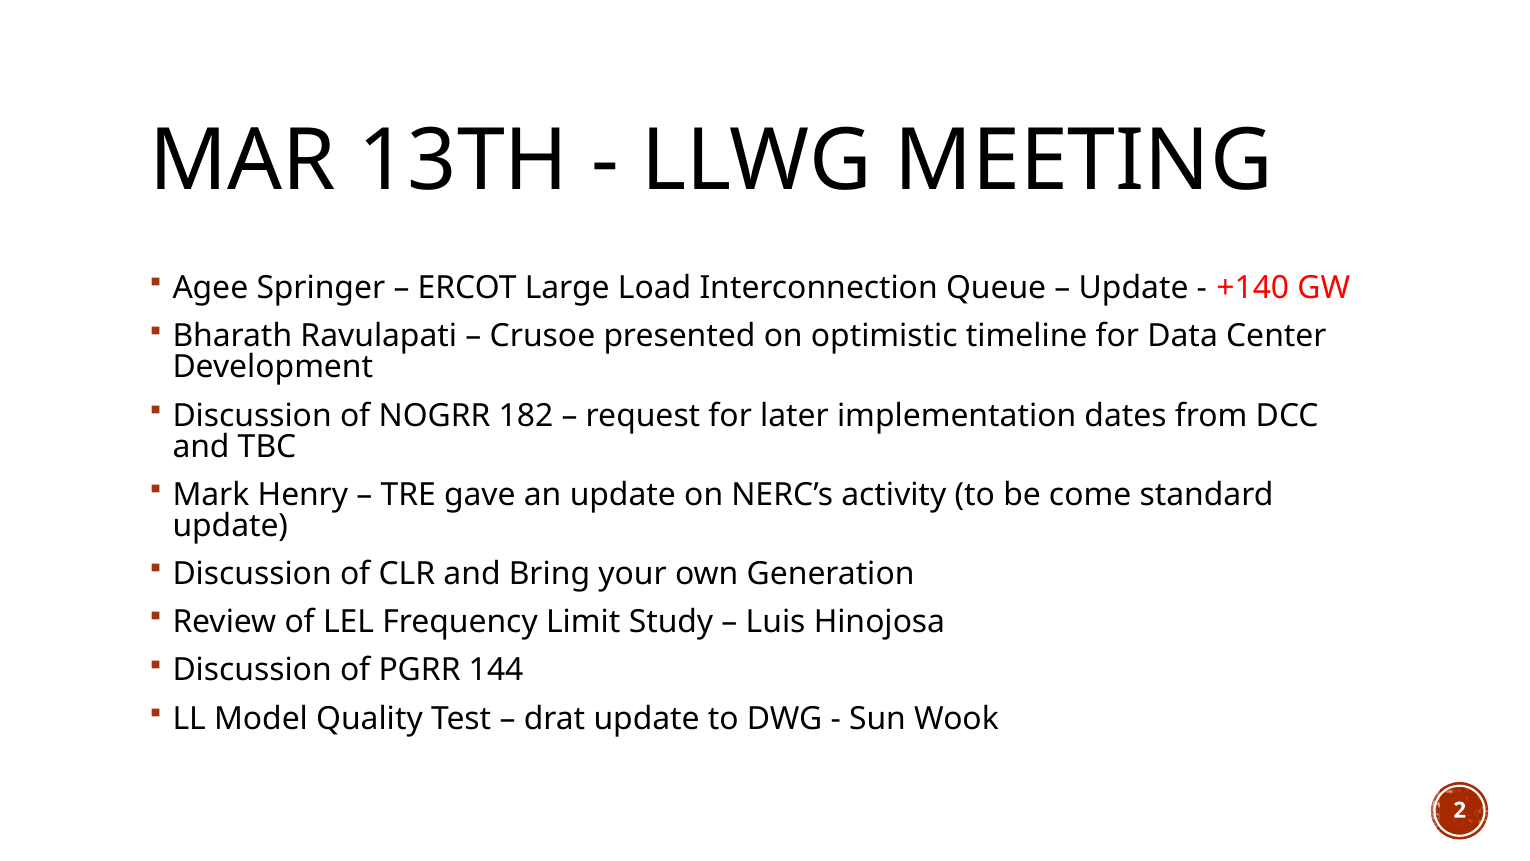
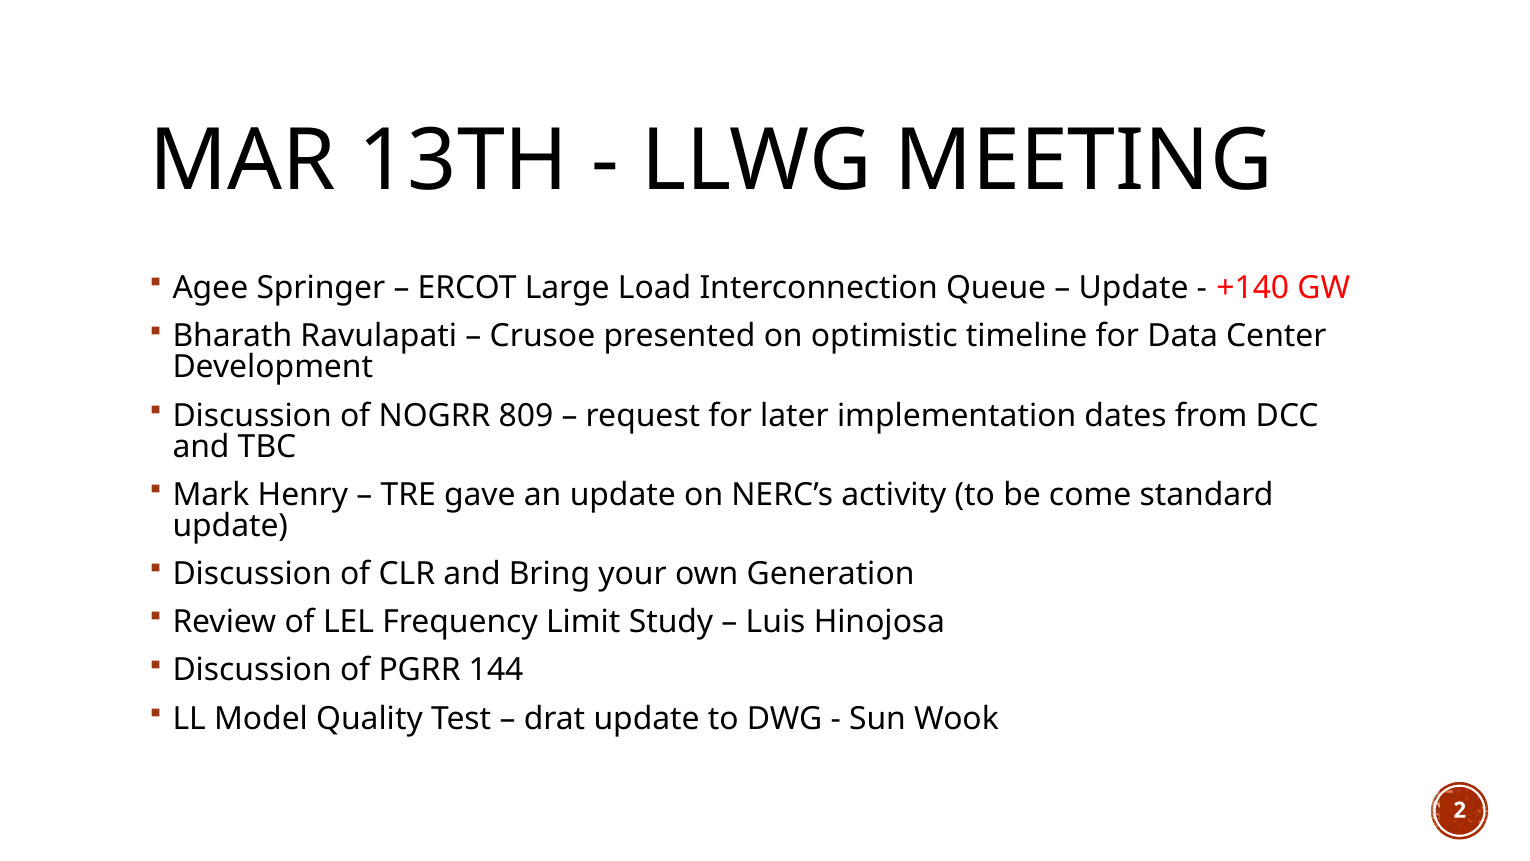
182: 182 -> 809 (526, 415)
